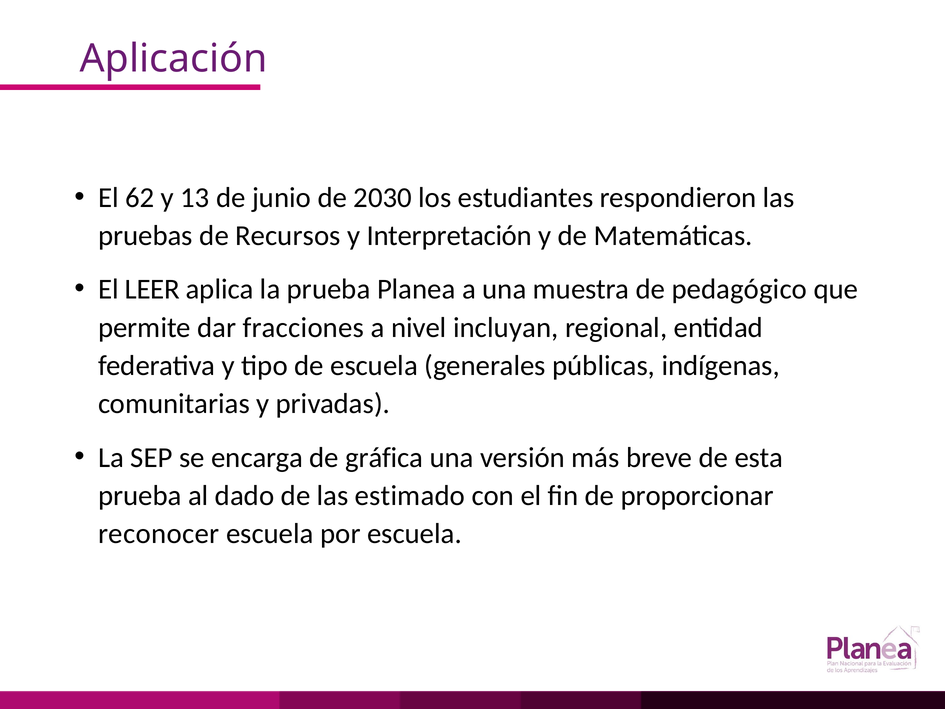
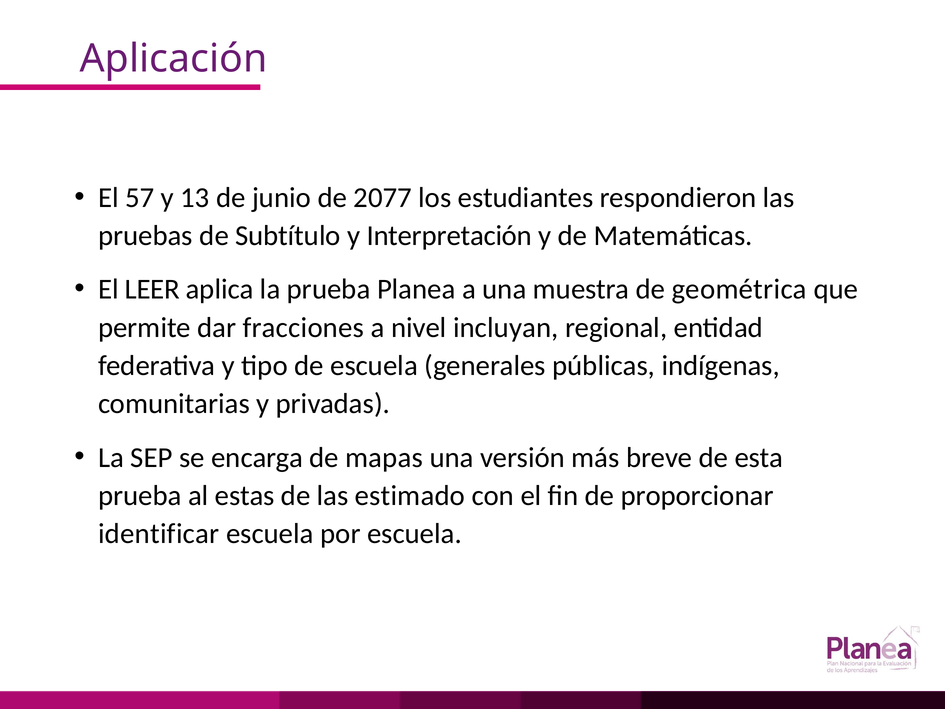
62: 62 -> 57 (140, 197)
2030: 2030 -> 2077 (383, 197)
Recursos: Recursos -> Subtítulo (288, 236)
pedagógico: pedagógico -> geométrica (739, 289)
gráfica: gráfica -> mapas (384, 457)
dado: dado -> estas (245, 495)
reconocer: reconocer -> identificar (159, 533)
